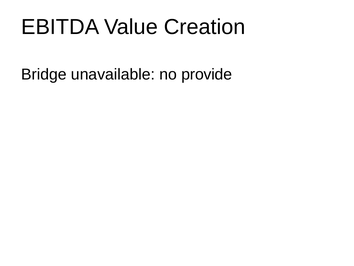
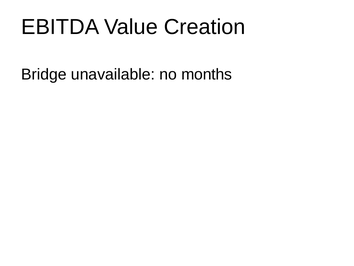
provide: provide -> months (207, 74)
